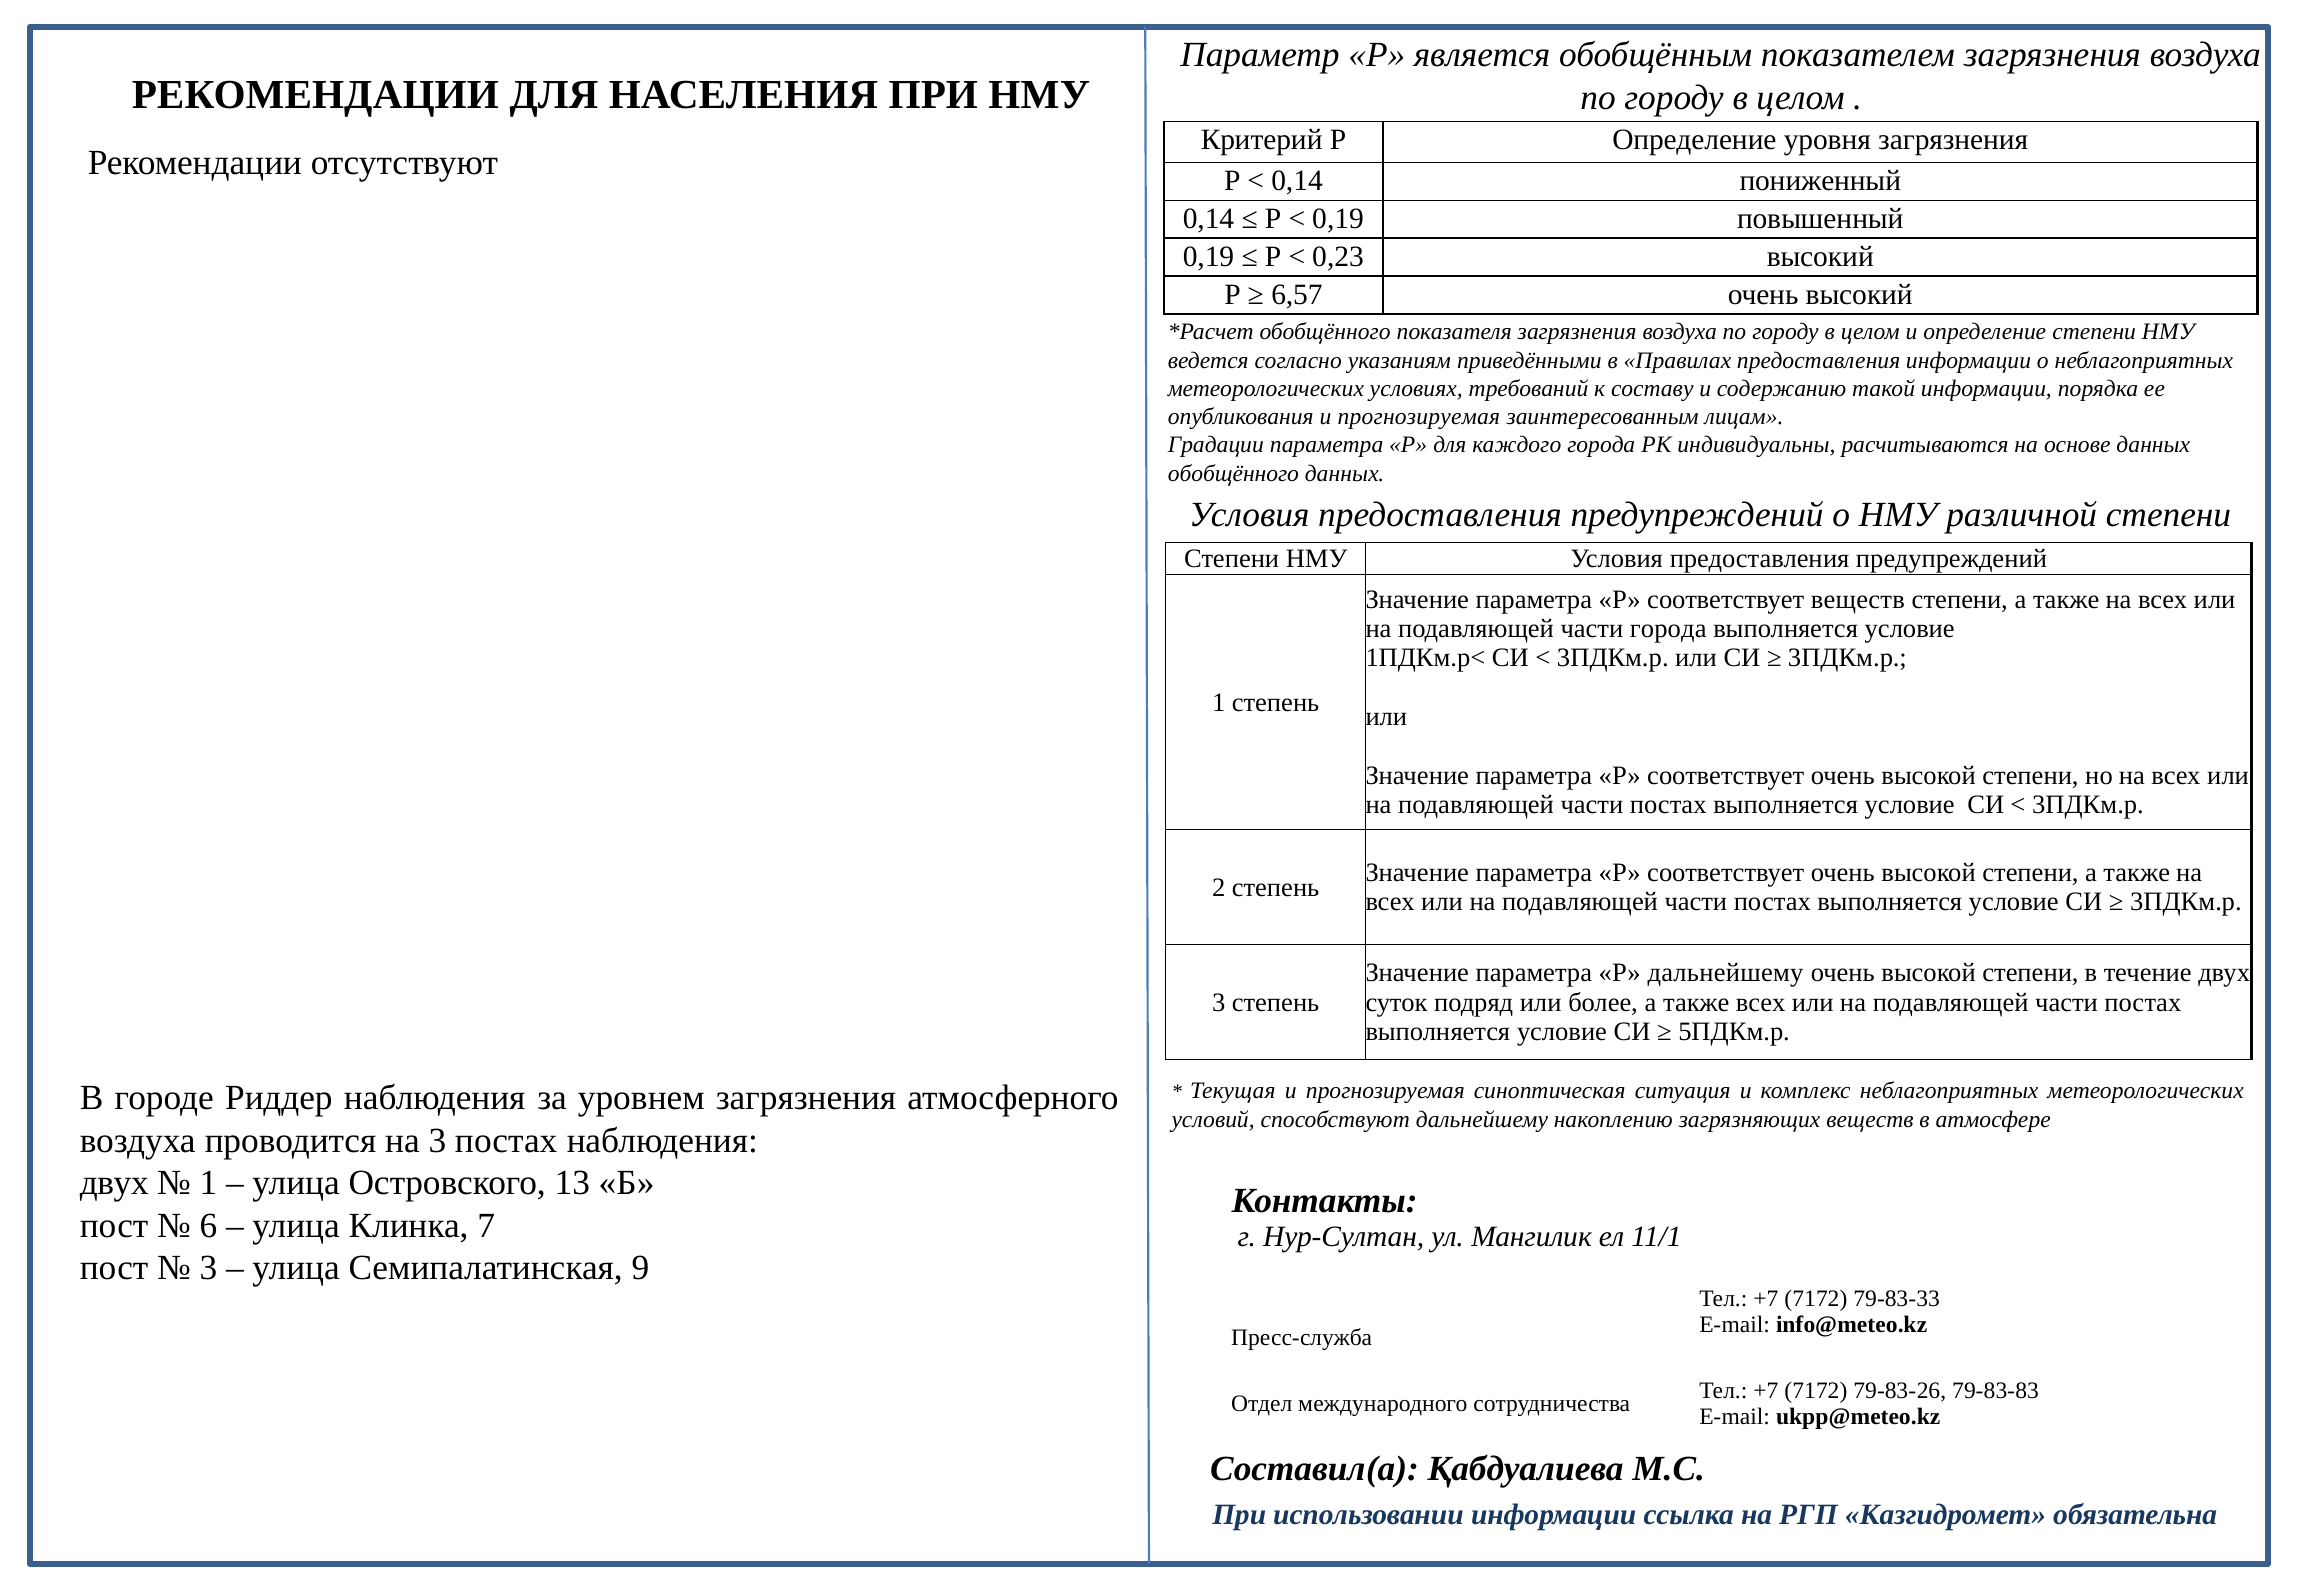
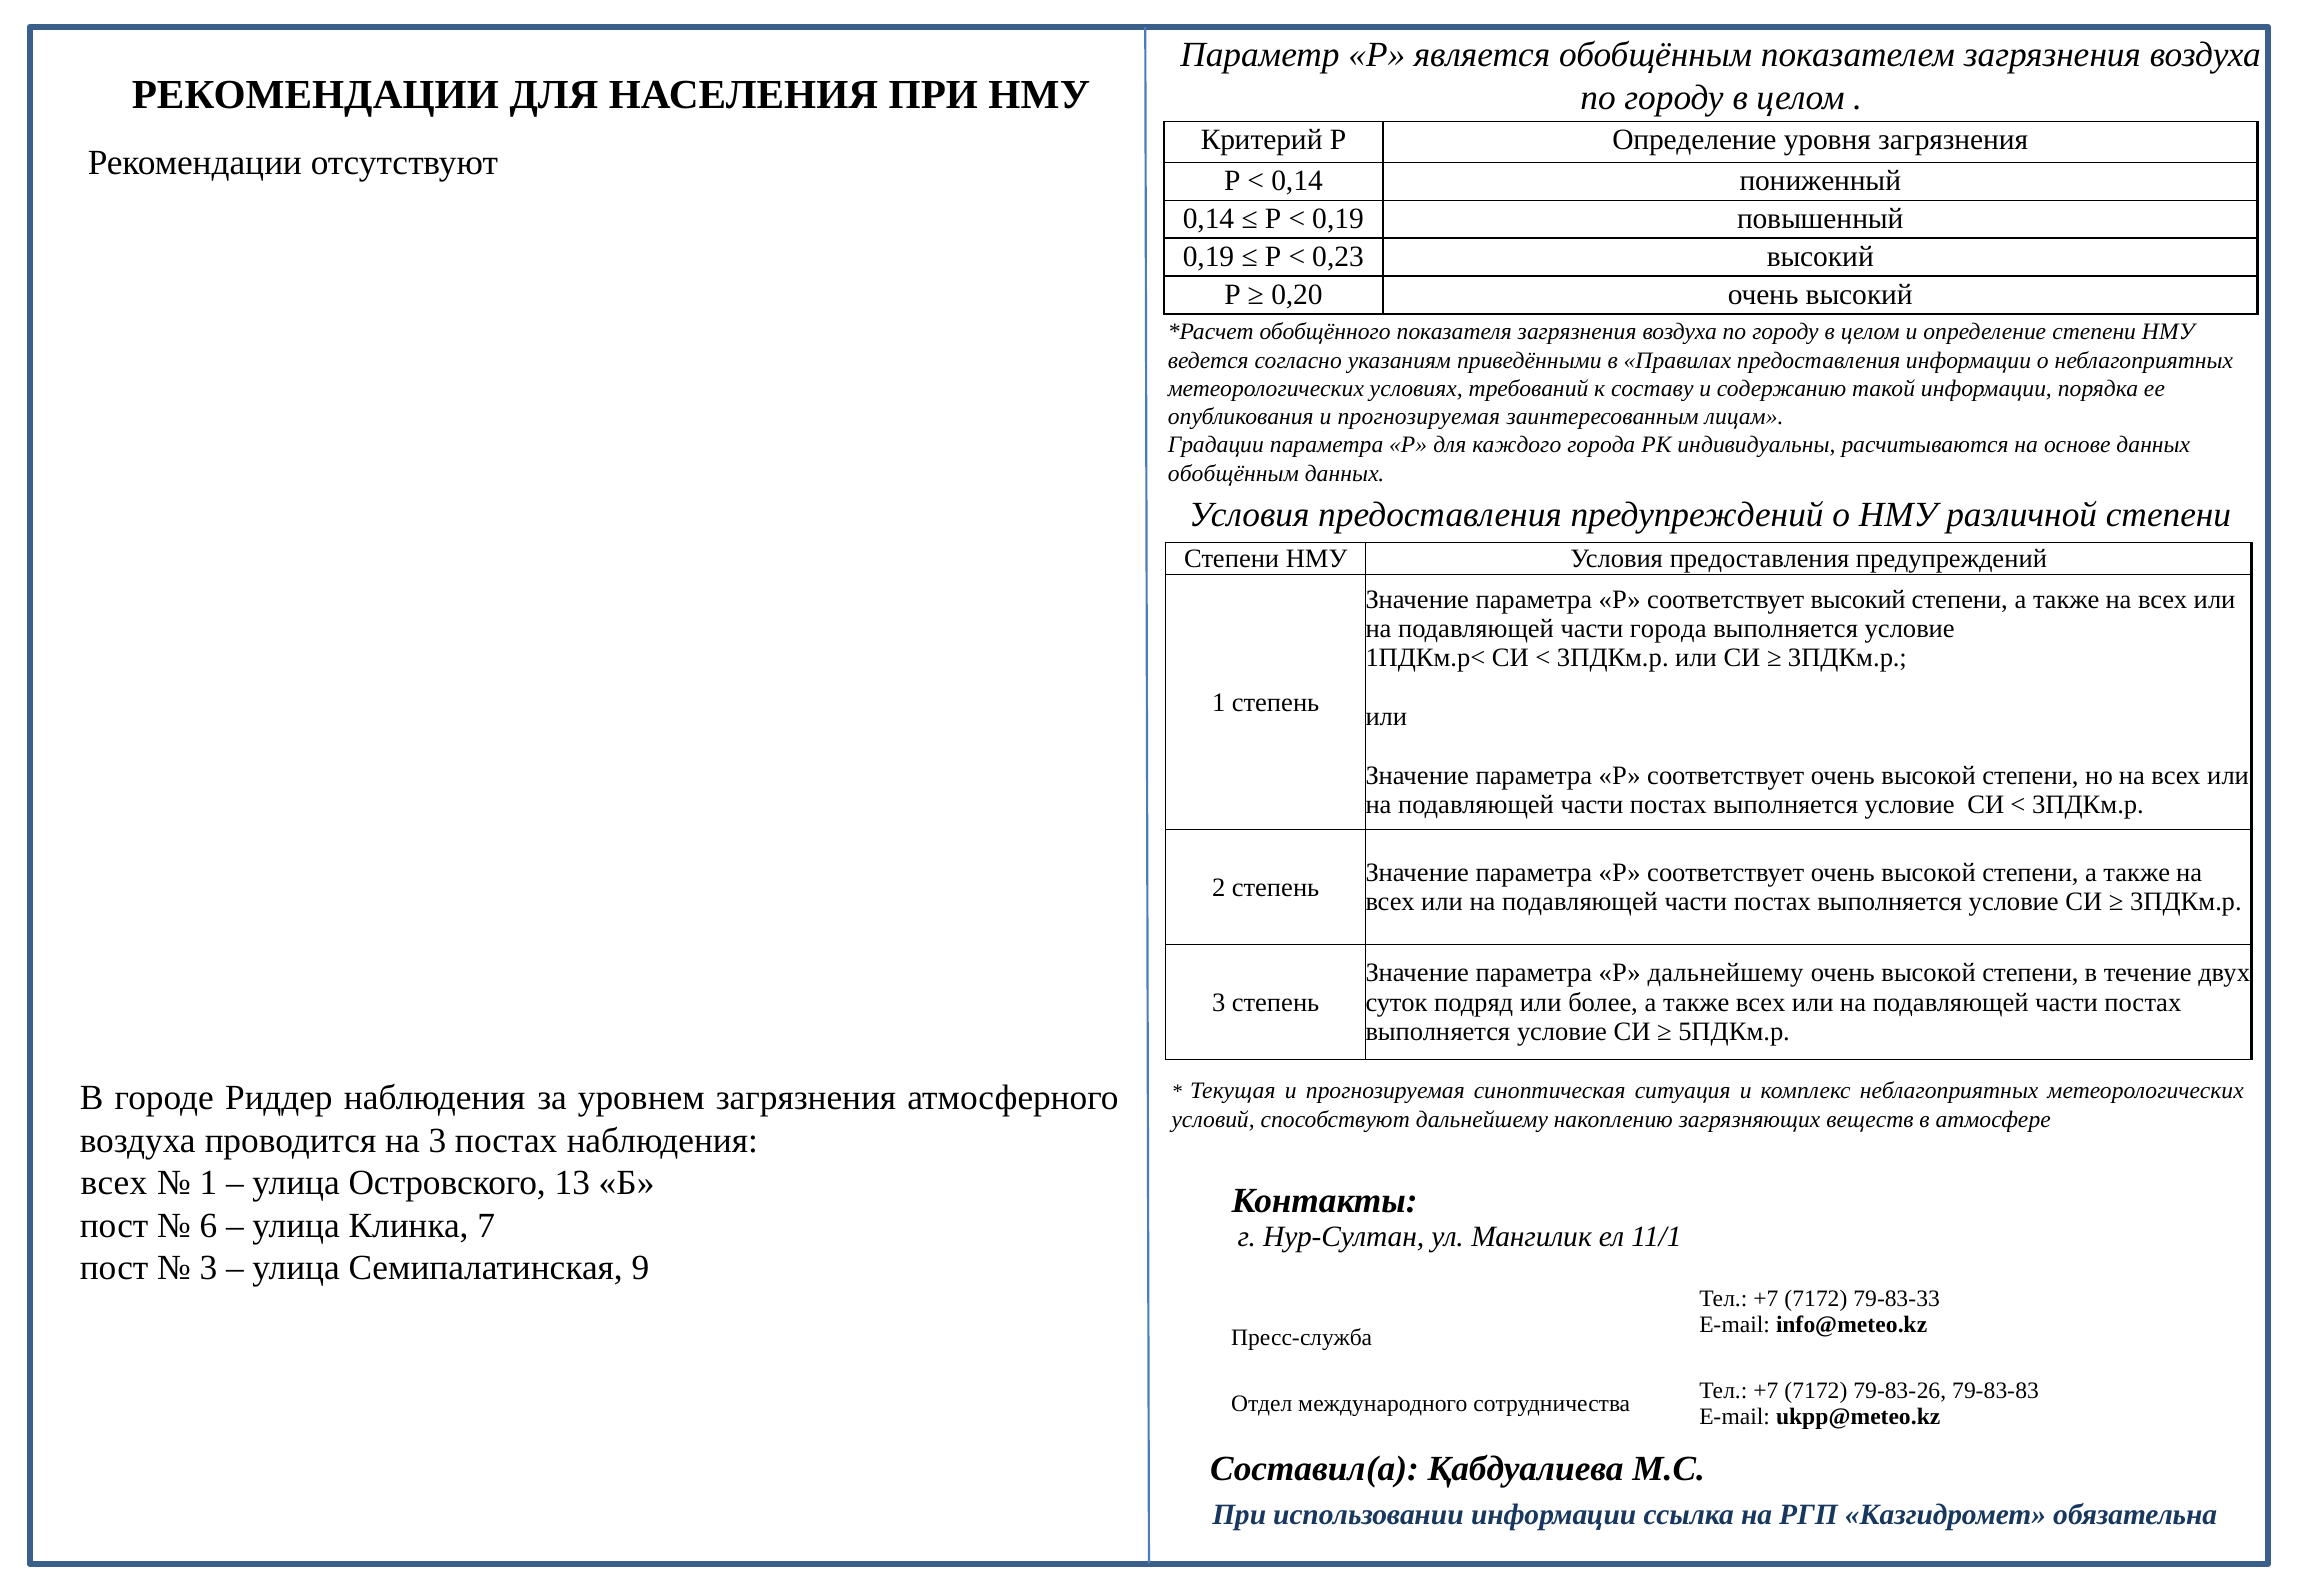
6,57: 6,57 -> 0,20 (1297, 295)
обобщённого: обобщённого -> обобщённым (1233, 473)
соответствует веществ: веществ -> высокий (1858, 599)
двух: двух -> всех (114, 1183)
